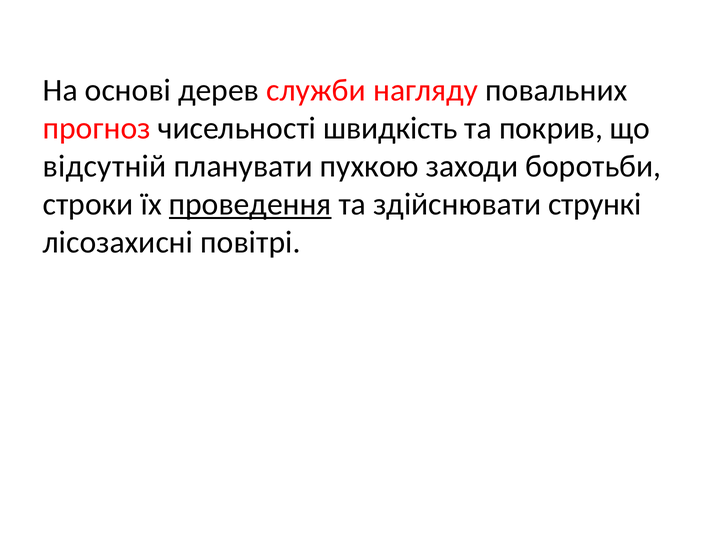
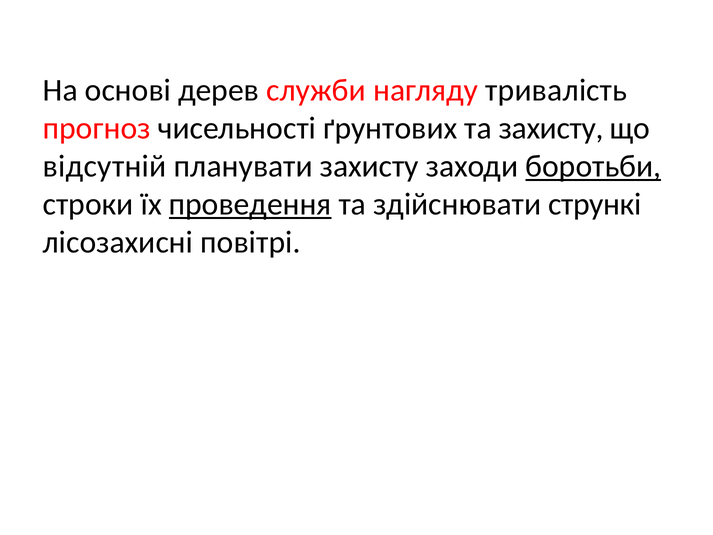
повальних: повальних -> тривалість (556, 90)
швидкість: швидкість -> ґрунтових (390, 128)
та покрив: покрив -> захисту (551, 128)
планувати пухкою: пухкою -> захисту (369, 166)
боротьби underline: none -> present (593, 166)
